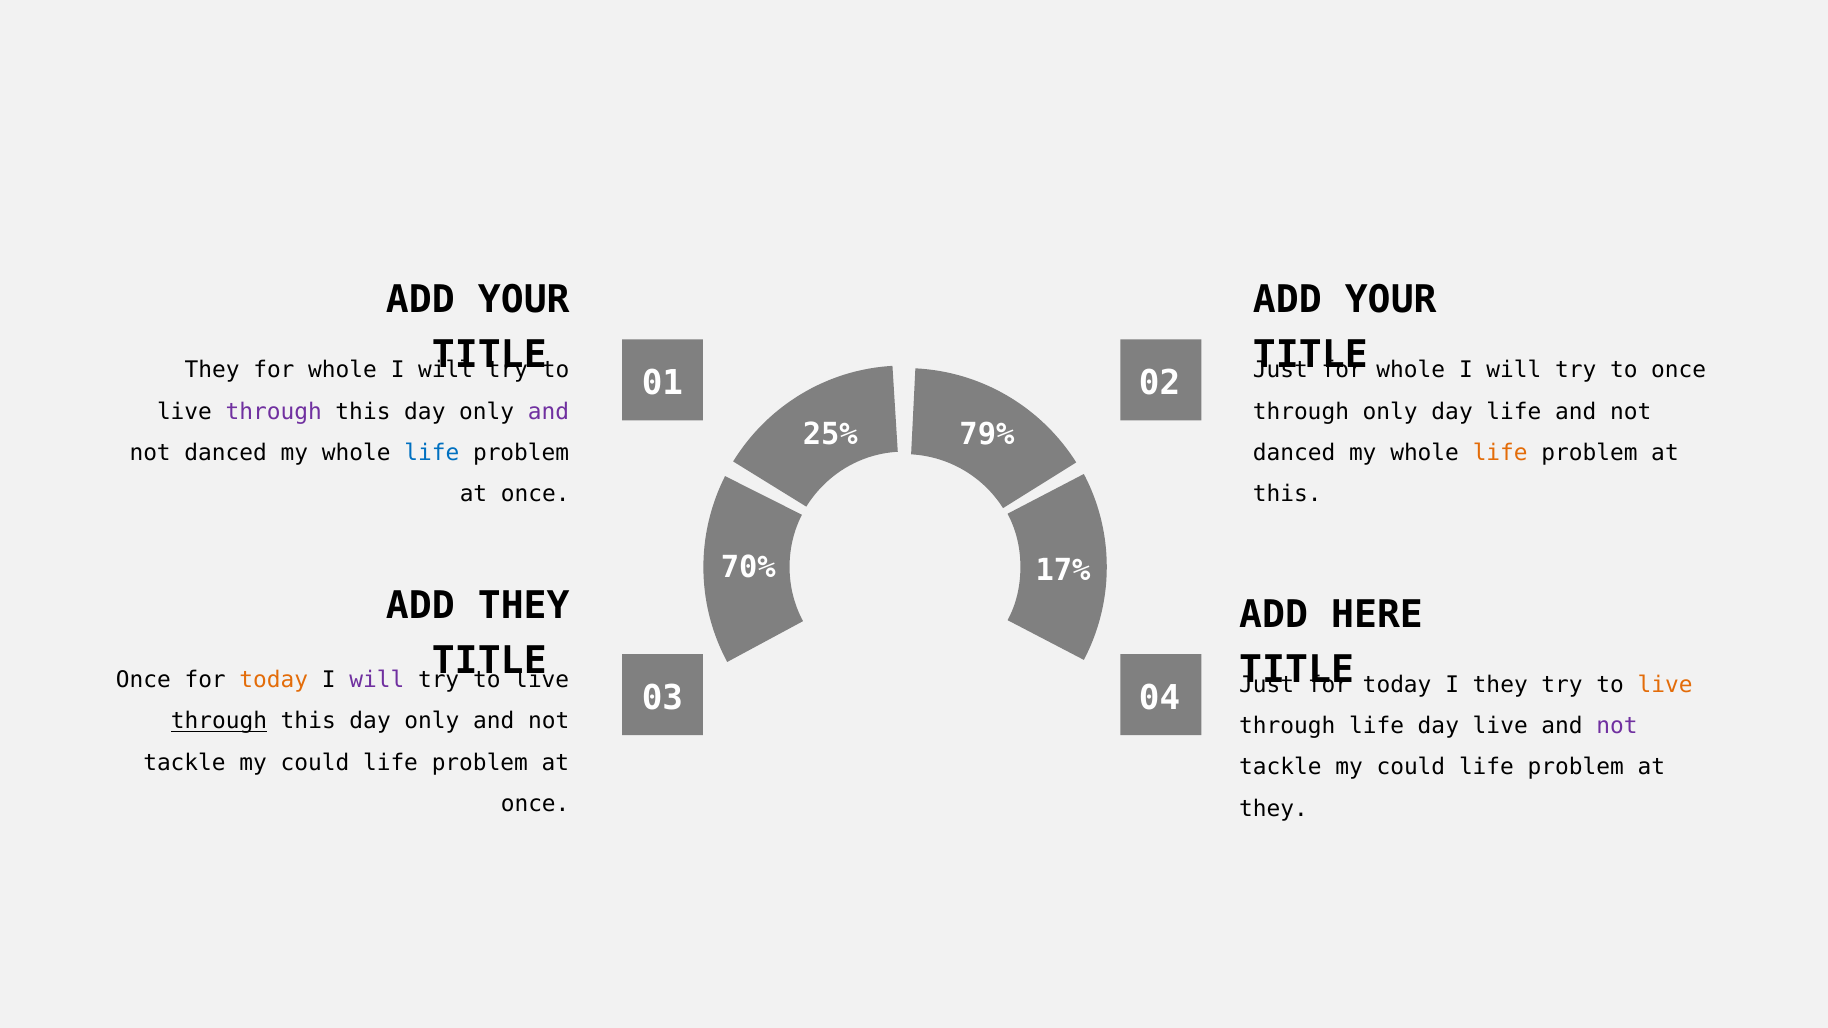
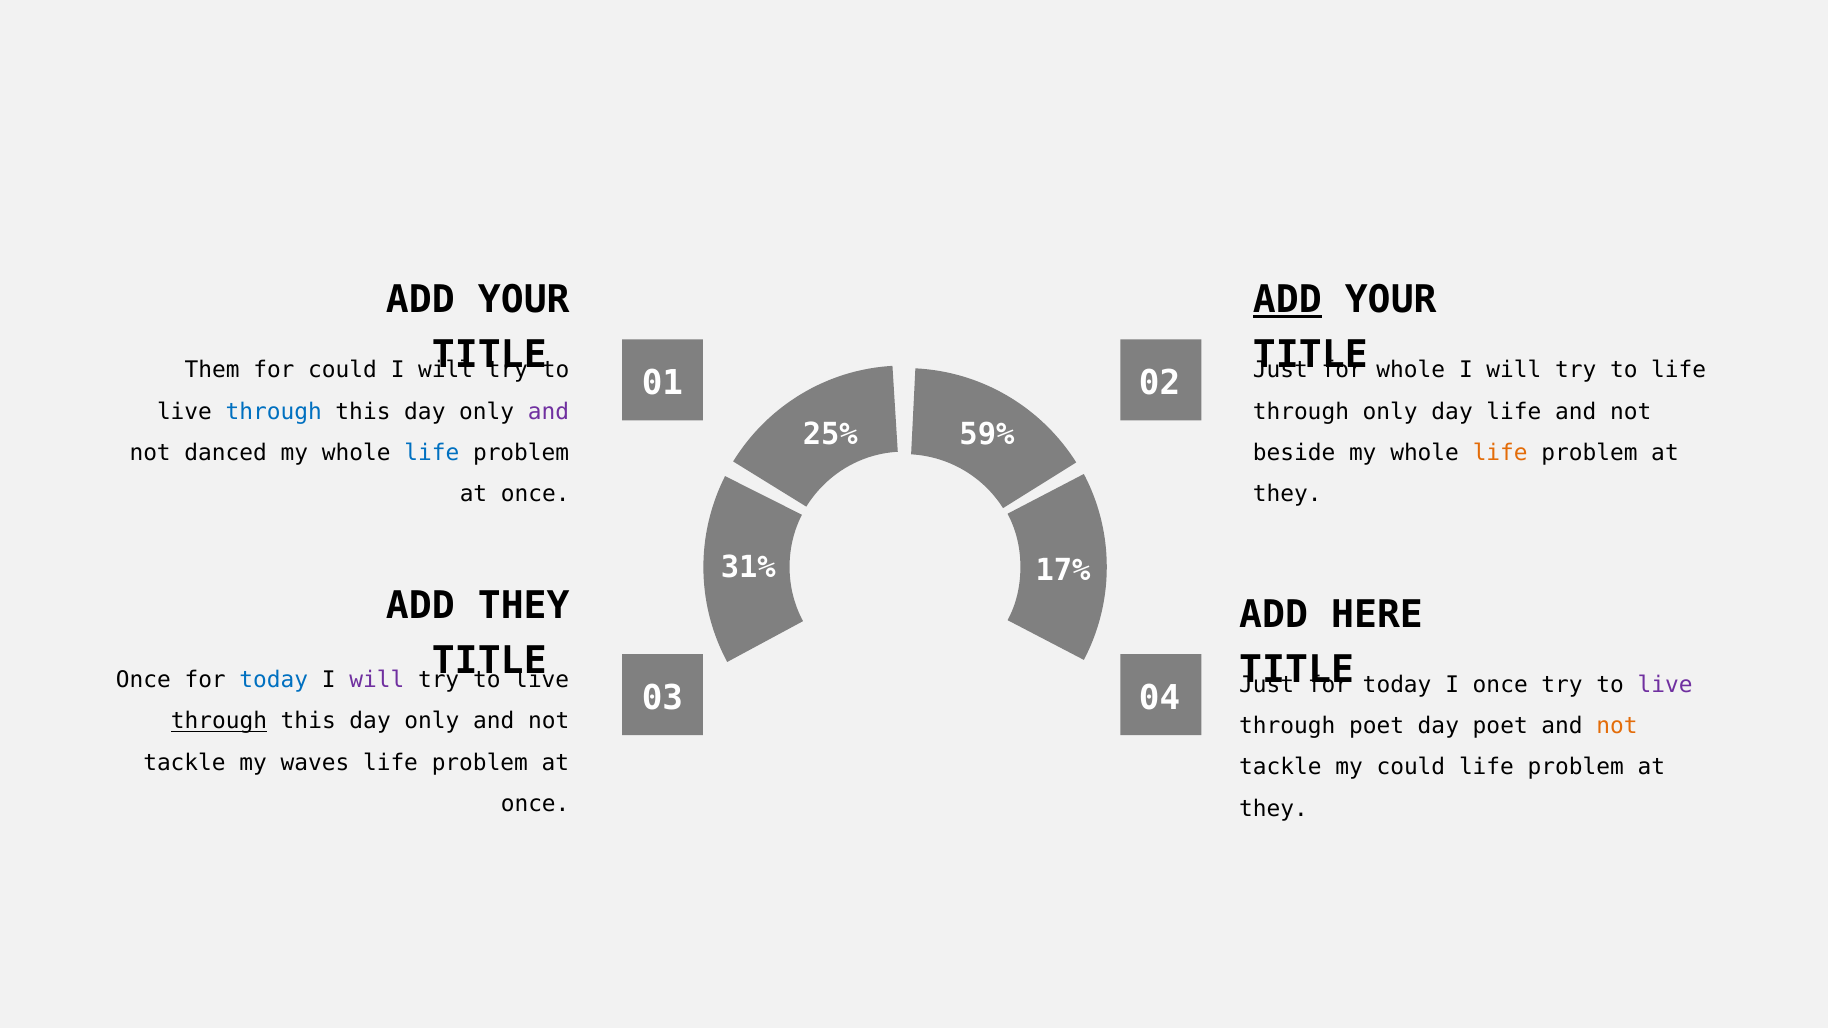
ADD underline: none -> present (1287, 300)
They: They -> Them (212, 370)
whole: whole -> could (342, 370)
to once: once -> life (1679, 370)
through colour: purple -> blue (274, 412)
79%: 79% -> 59% (987, 434)
danced: danced -> beside (1294, 453)
this: this -> they (1287, 494)
70%: 70% -> 31% (748, 568)
today colour: orange -> blue (274, 680)
I they: they -> once (1500, 685)
live colour: orange -> purple (1665, 685)
through life: life -> poet (1377, 726)
day live: live -> poet (1500, 726)
not colour: purple -> orange (1617, 726)
could: could -> waves (315, 763)
